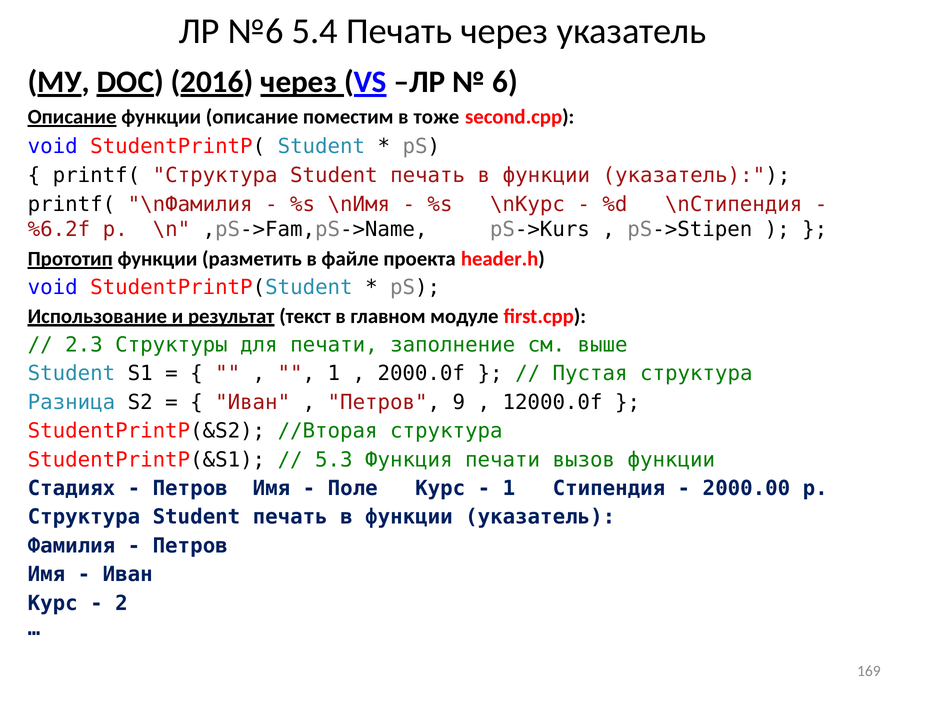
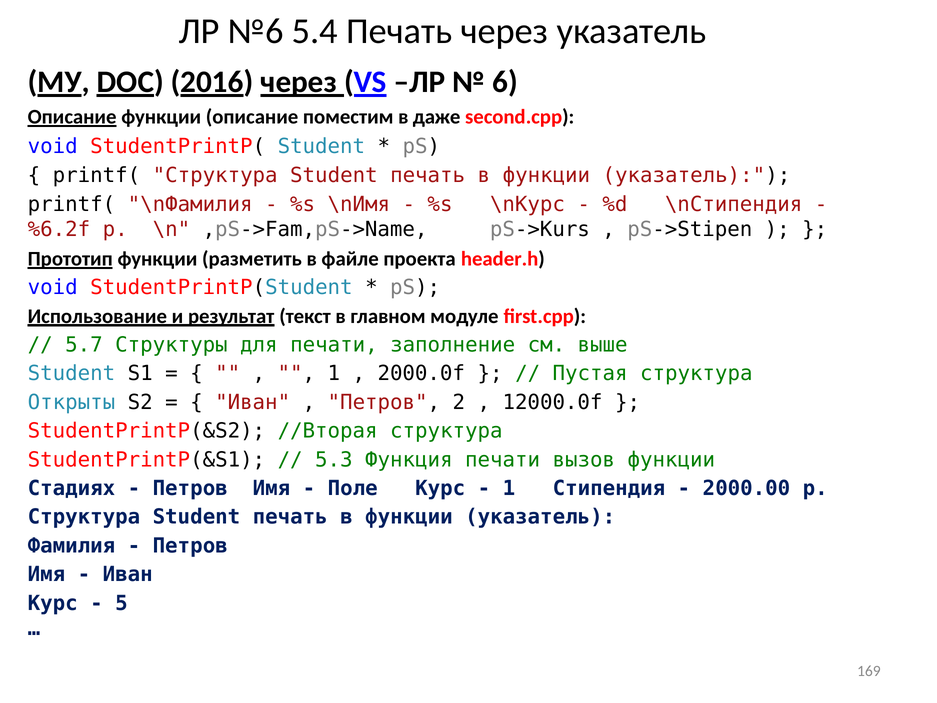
тоже: тоже -> даже (437, 117)
2.3: 2.3 -> 5.7 (84, 345)
Разница: Разница -> Открыты (71, 402)
9: 9 -> 2 (459, 402)
2: 2 -> 5 (121, 603)
